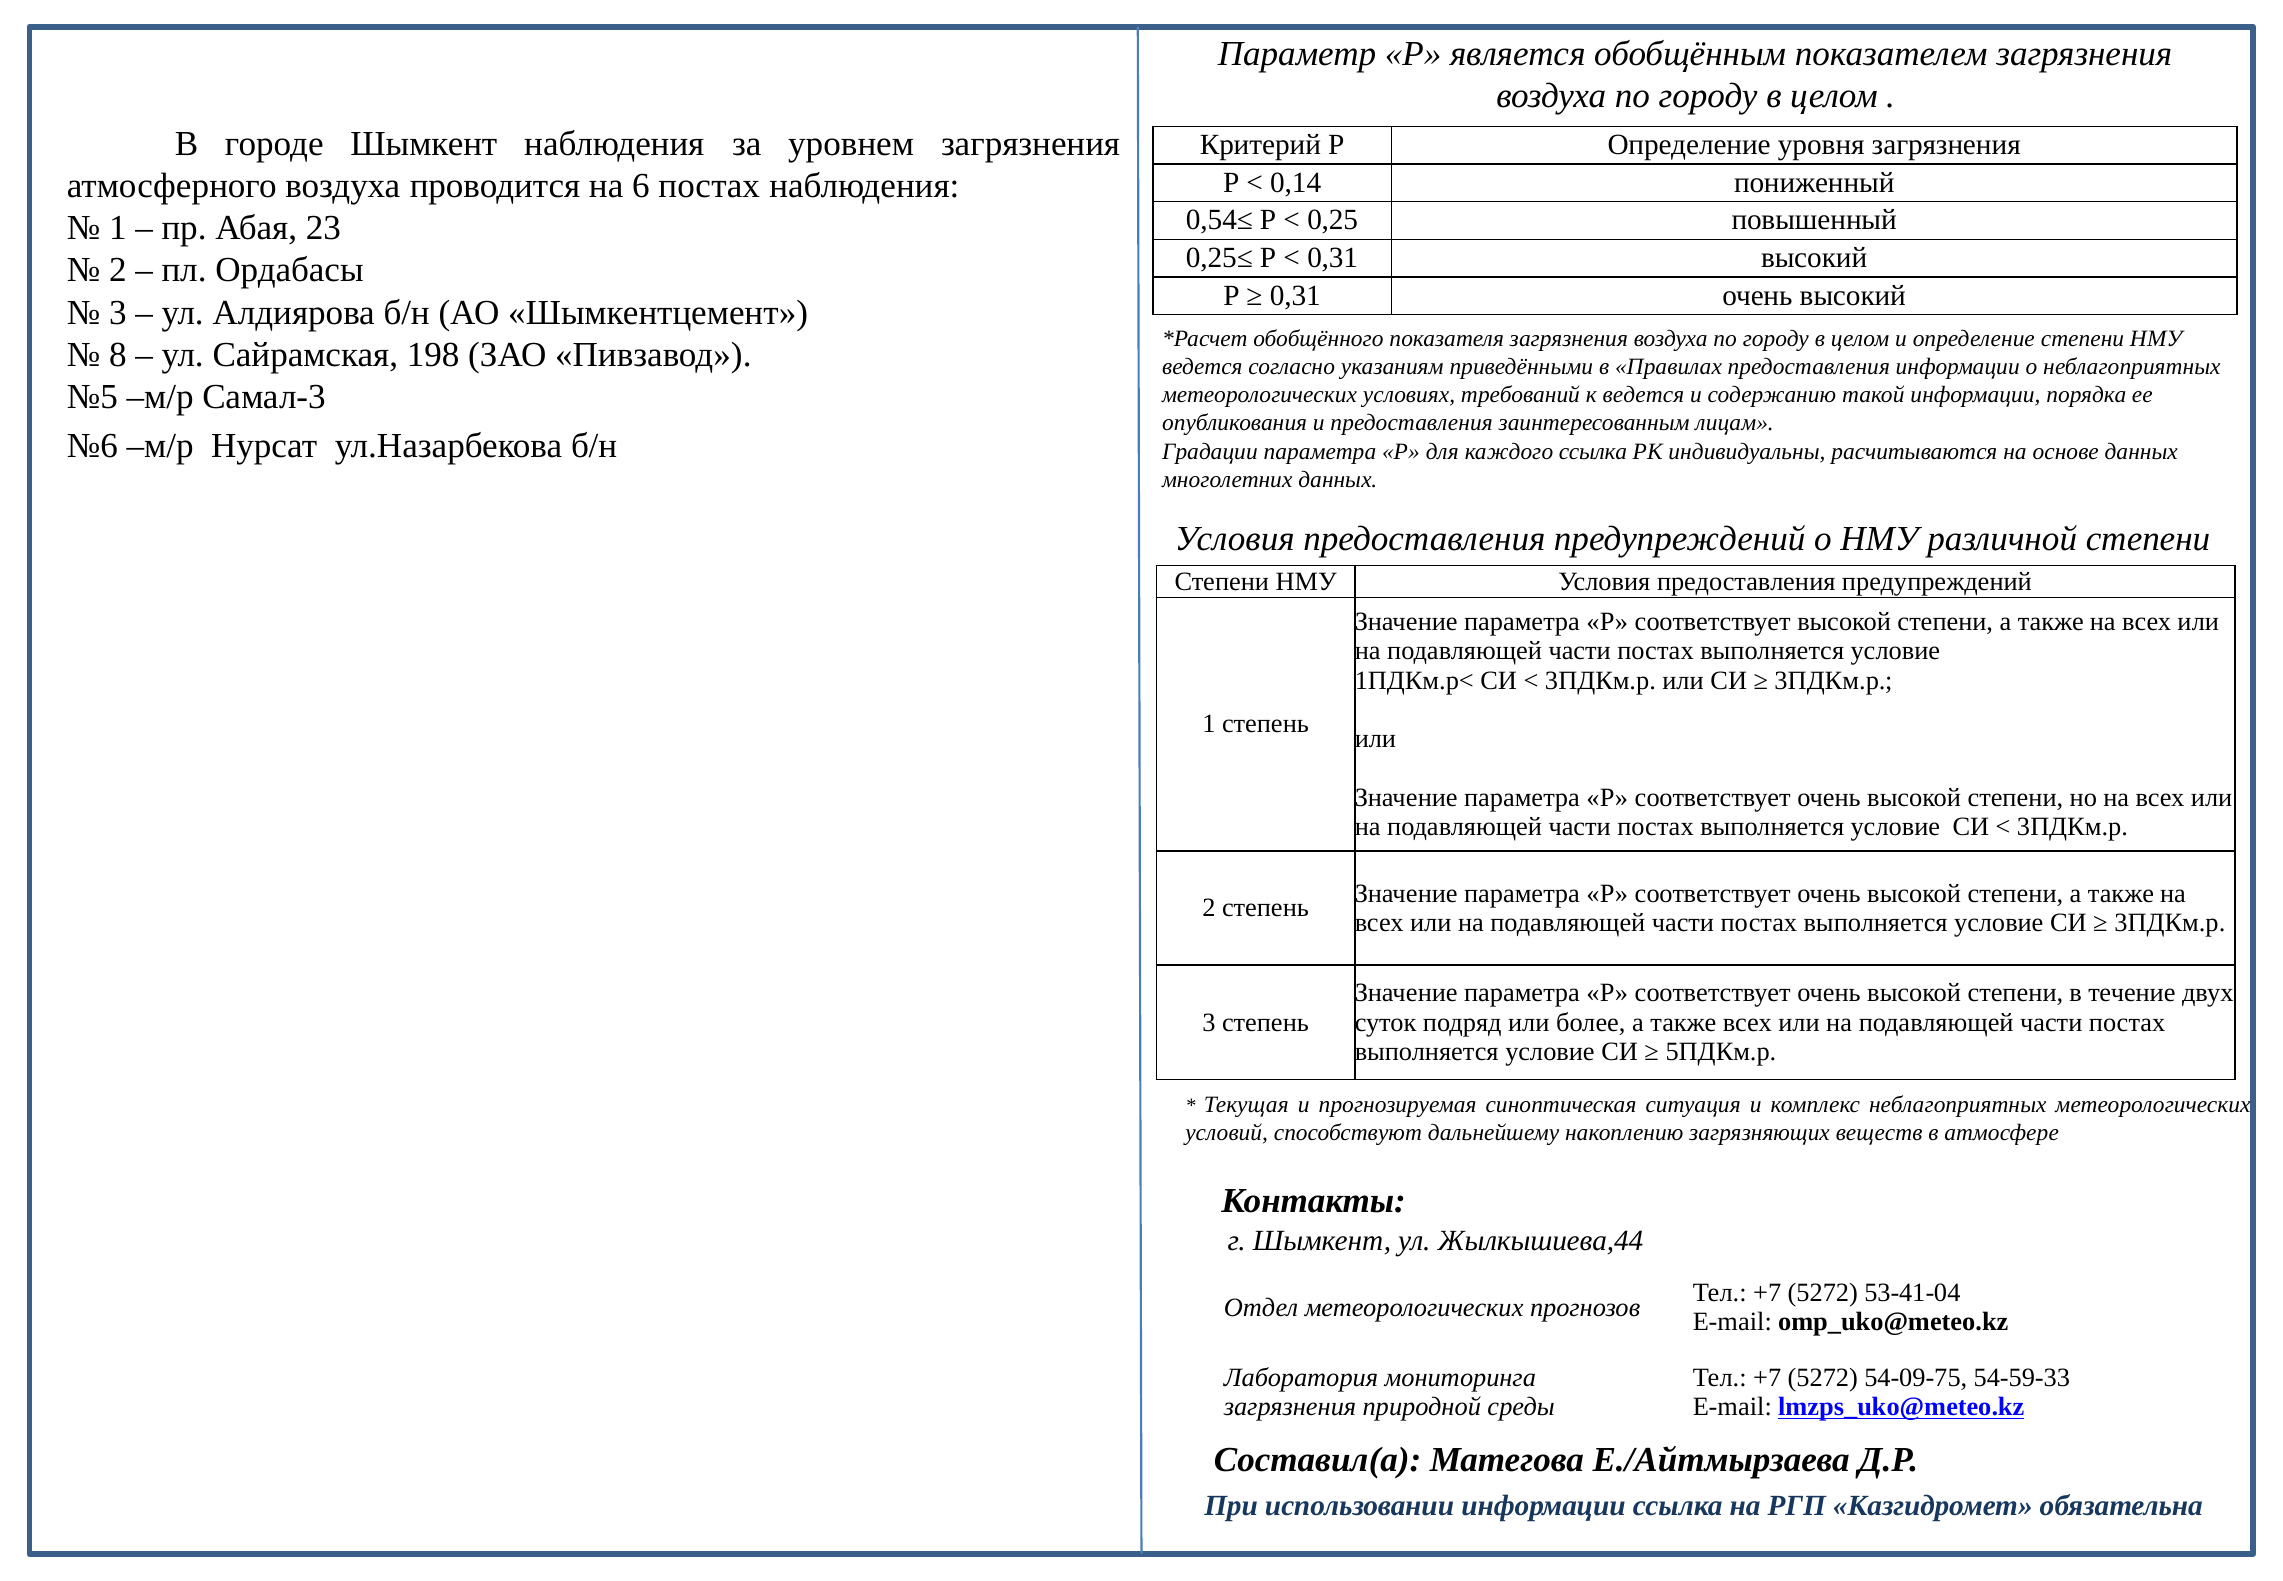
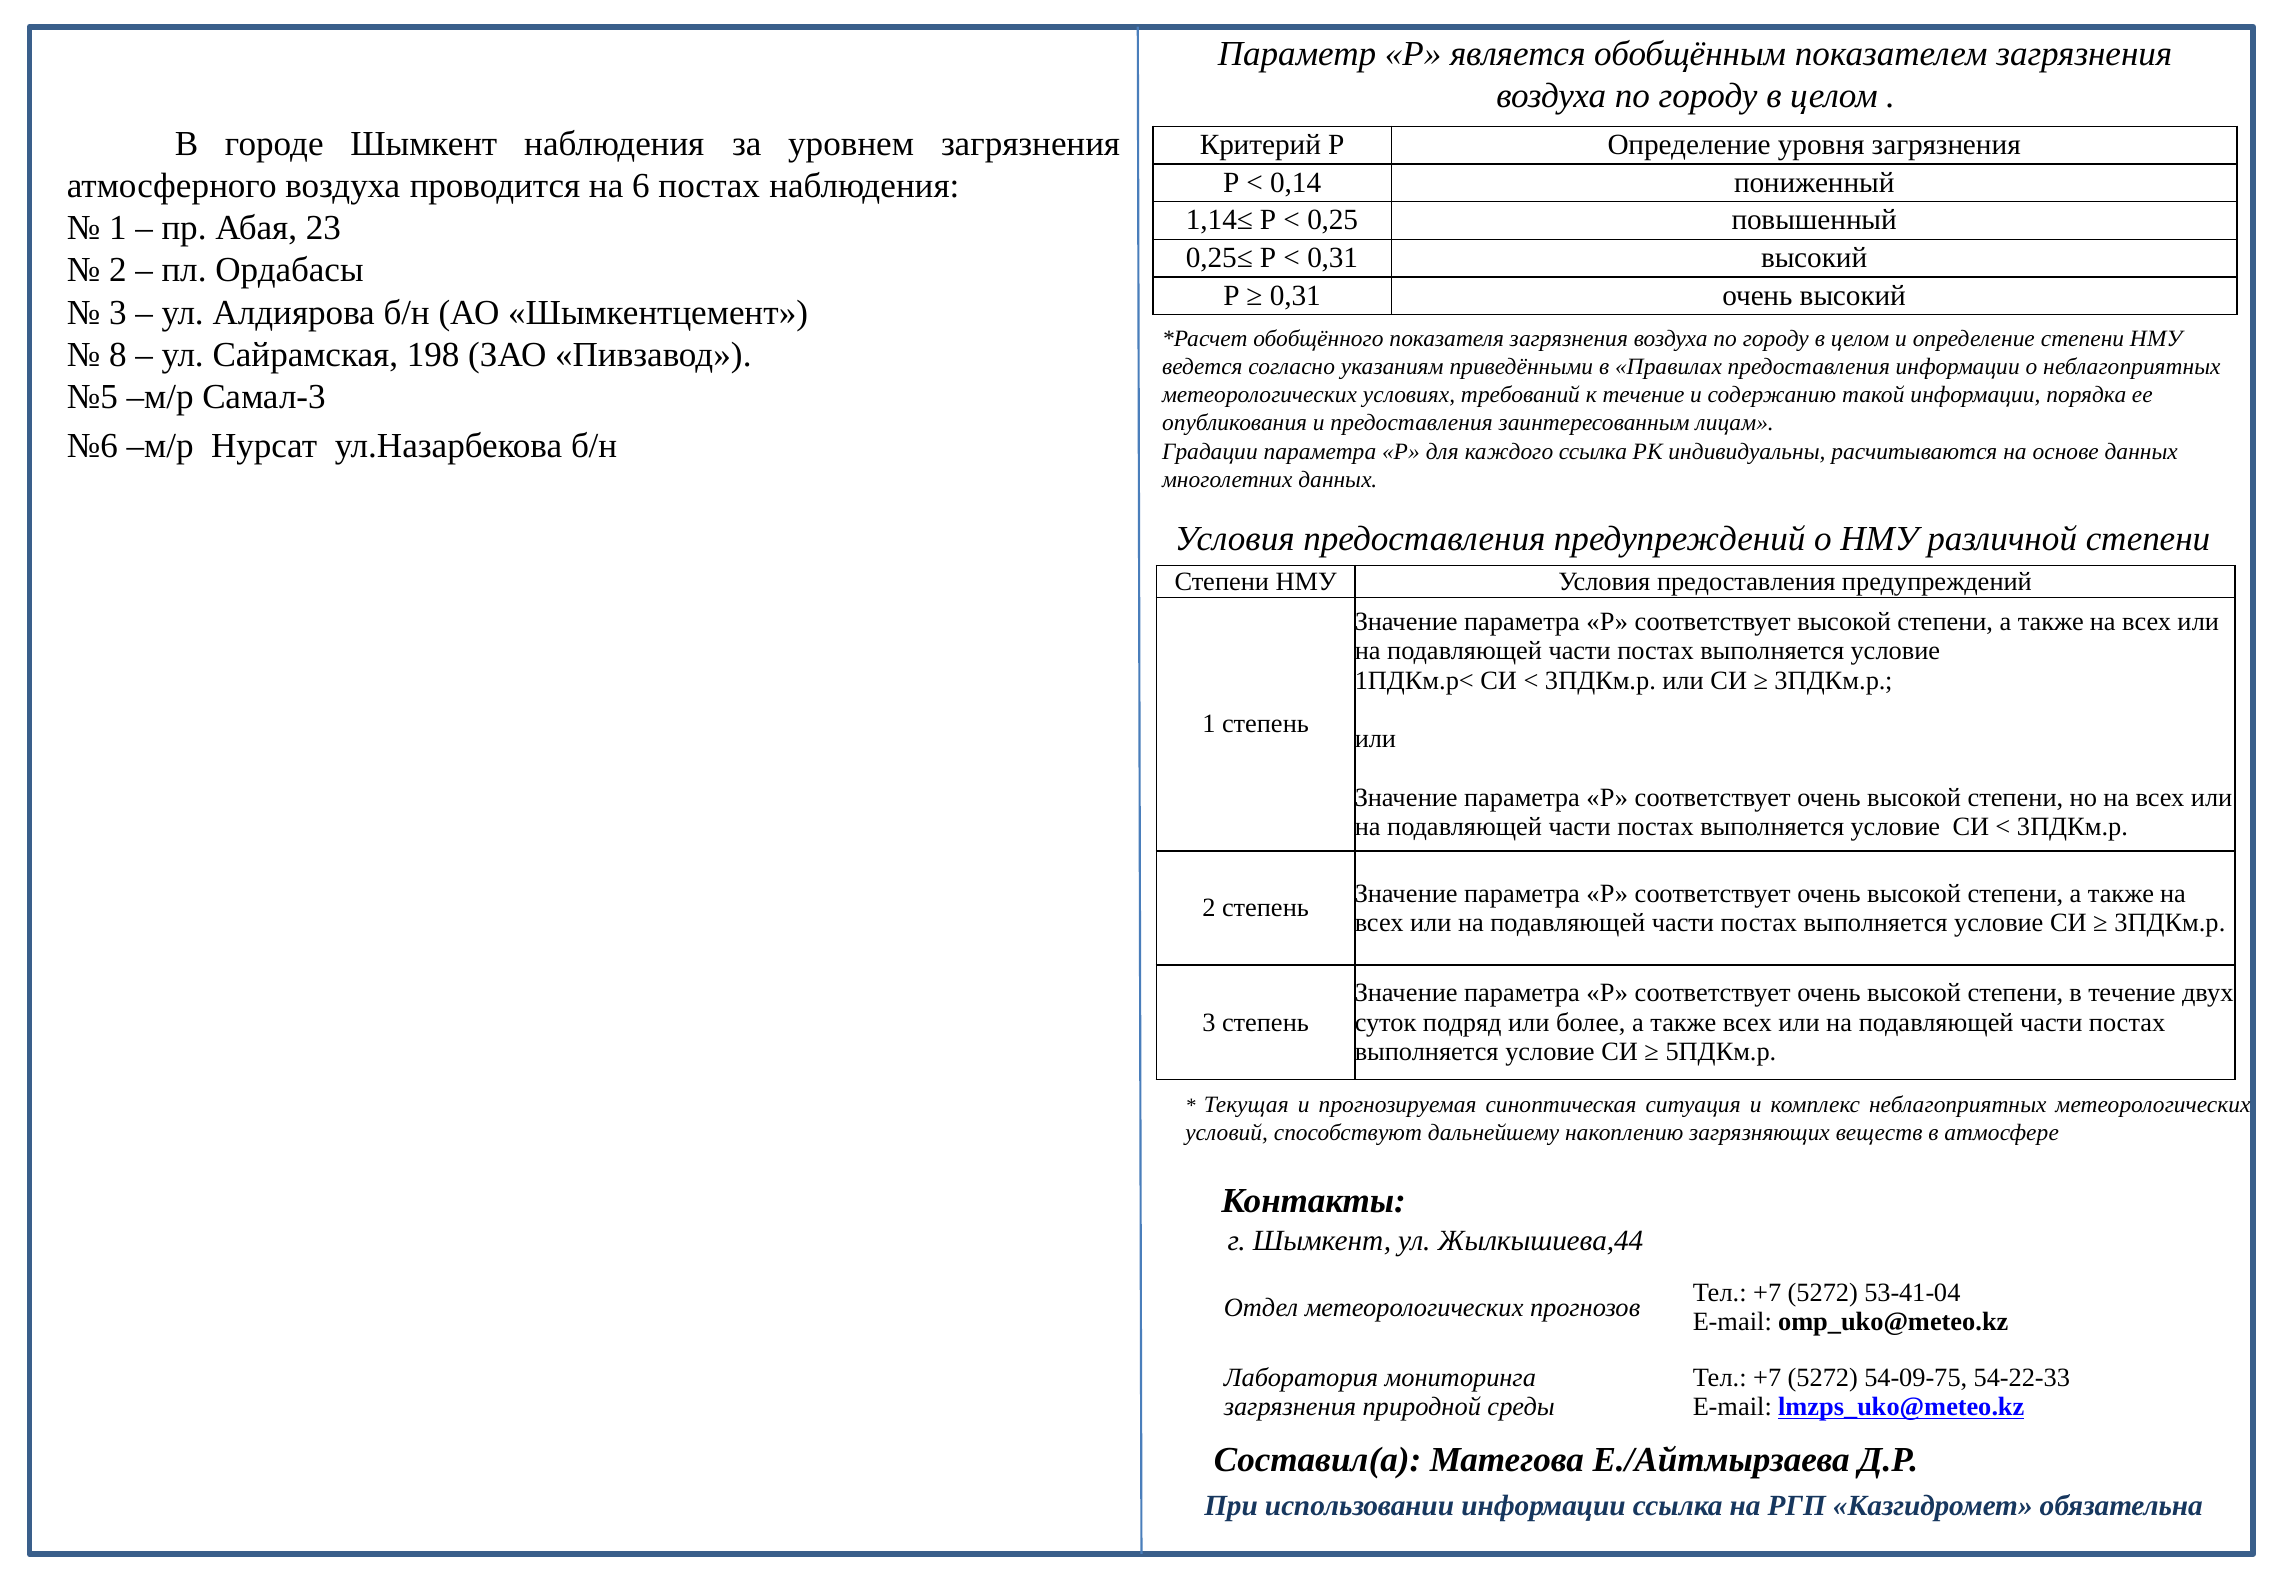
0,54≤: 0,54≤ -> 1,14≤ (1219, 220)
к ведется: ведется -> течение (1644, 395)
54-59-33: 54-59-33 -> 54-22-33 (2022, 1377)
